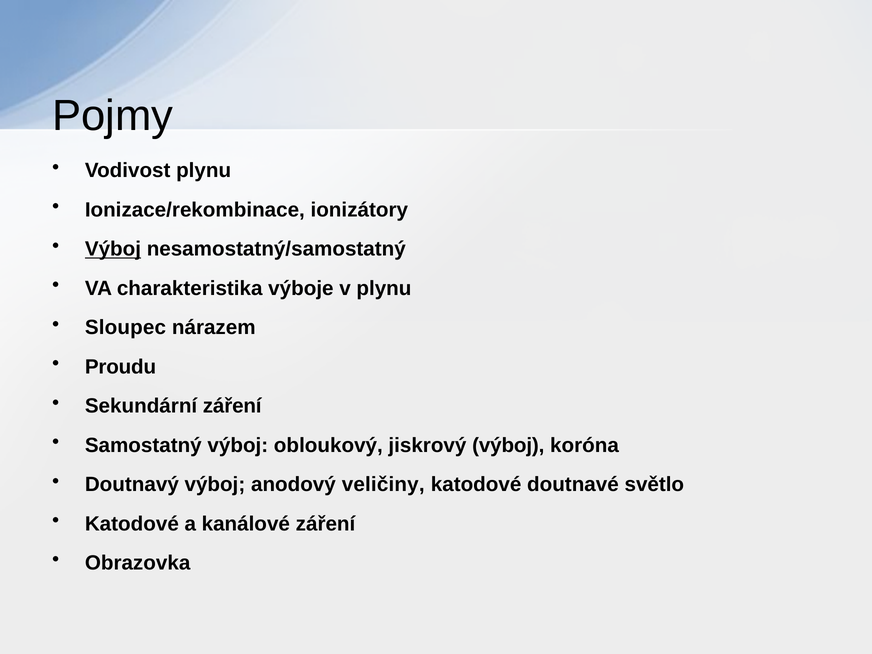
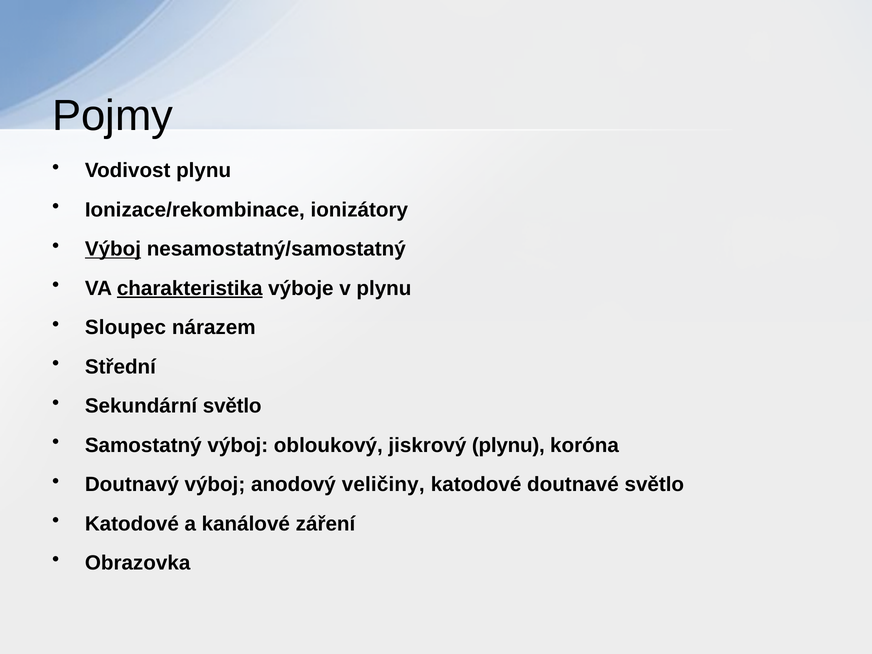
charakteristika underline: none -> present (190, 288)
Proudu: Proudu -> Střední (120, 367)
Sekundární záření: záření -> světlo (232, 406)
jiskrový výboj: výboj -> plynu (508, 445)
